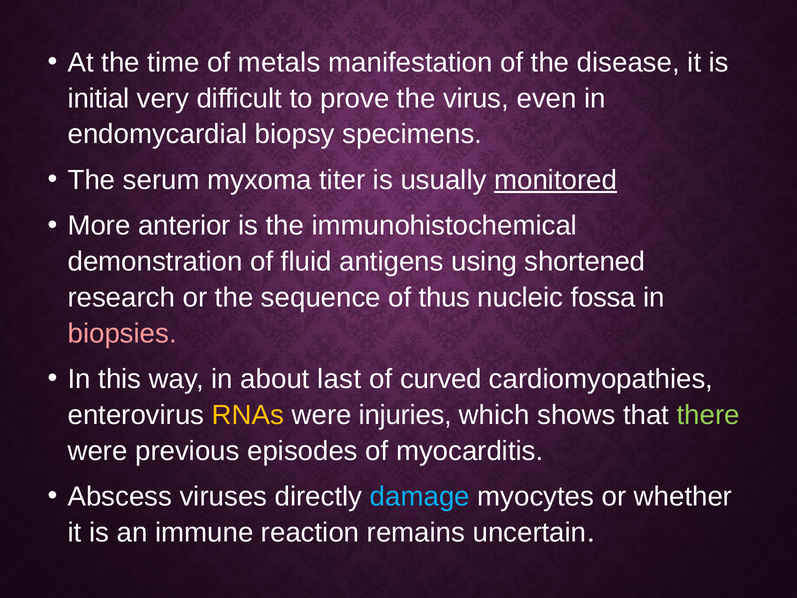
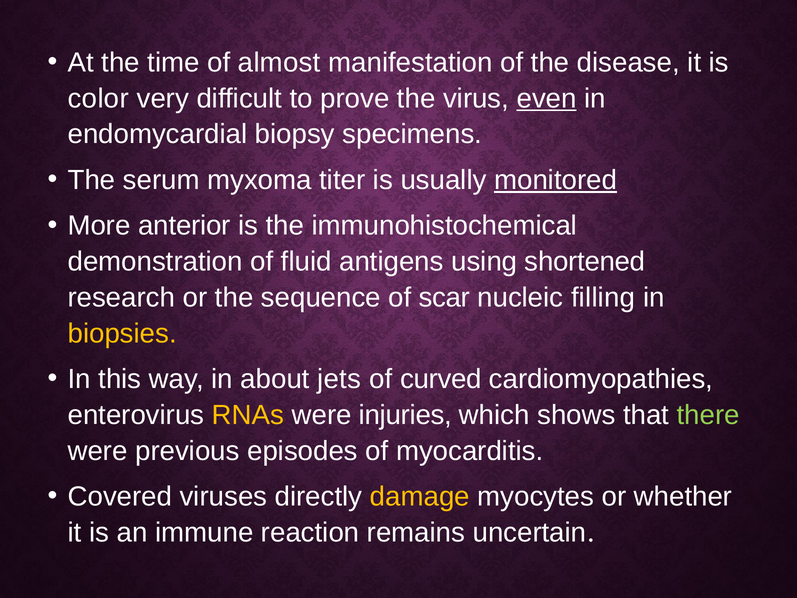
metals: metals -> almost (279, 63)
initial: initial -> color (98, 98)
even underline: none -> present (547, 98)
thus: thus -> scar (444, 297)
fossa: fossa -> filling (603, 297)
biopsies colour: pink -> yellow (122, 333)
last: last -> jets (339, 379)
Abscess: Abscess -> Covered (120, 496)
damage colour: light blue -> yellow (420, 496)
